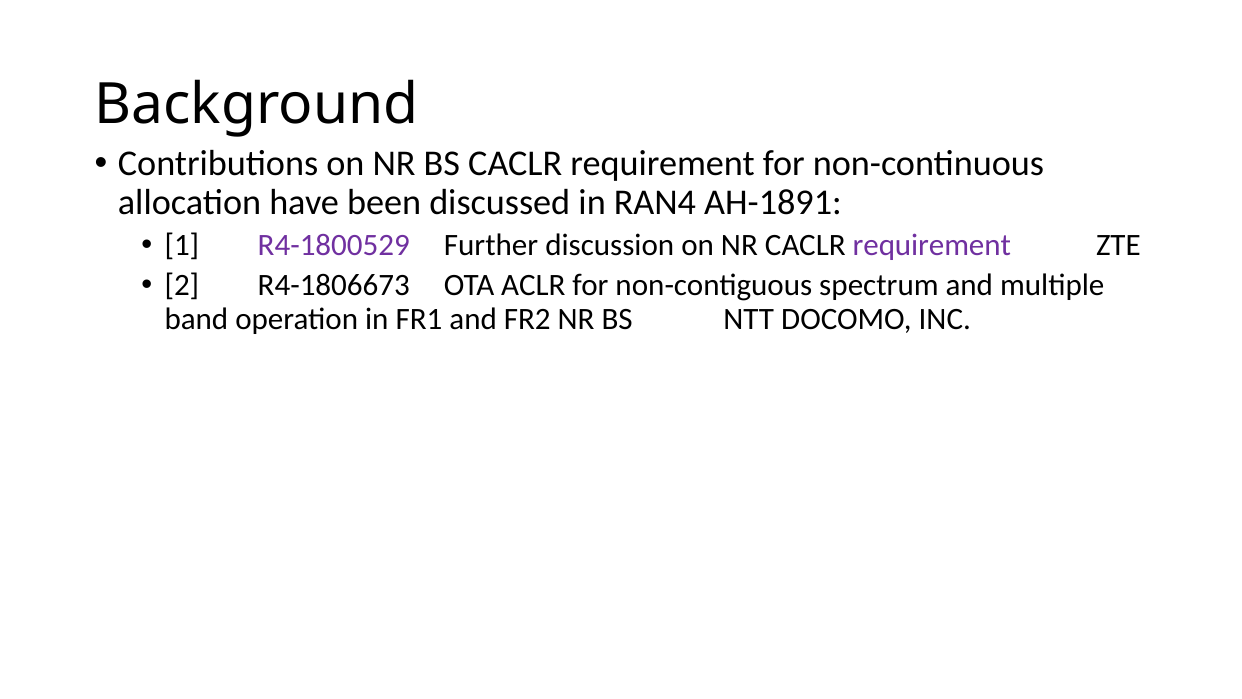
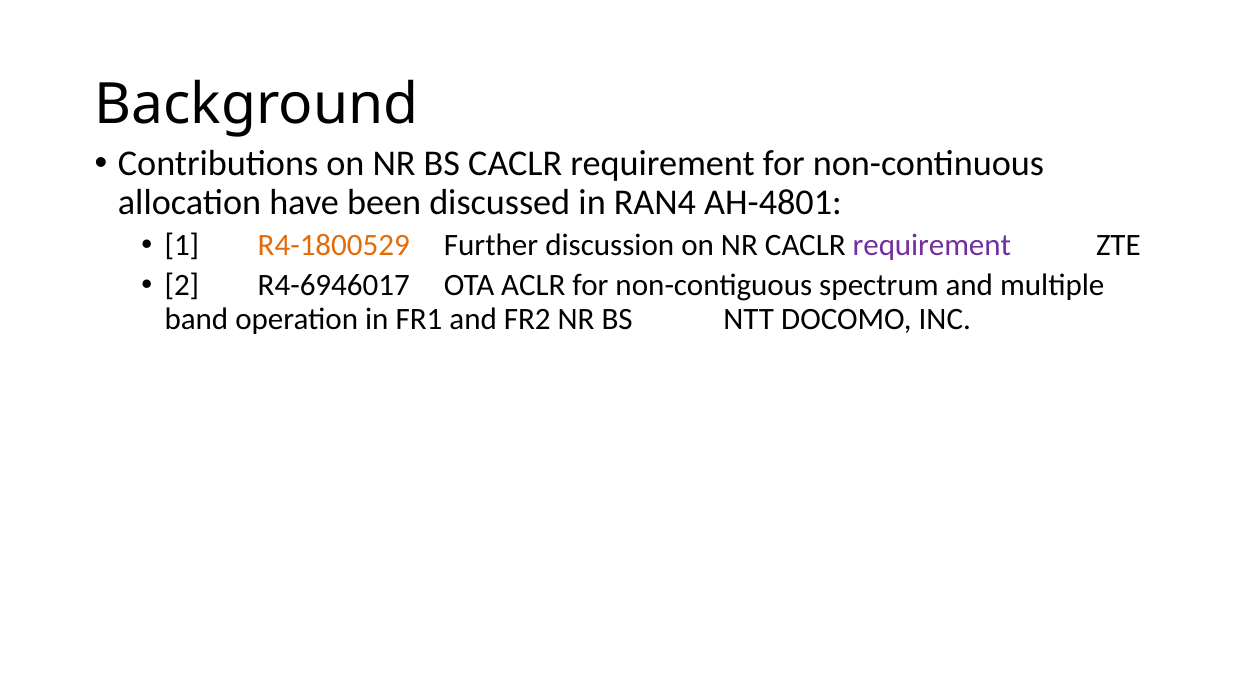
AH-1891: AH-1891 -> AH-4801 (773, 203)
R4-1800529 colour: purple -> orange (334, 246)
R4-1806673: R4-1806673 -> R4-6946017 (334, 286)
